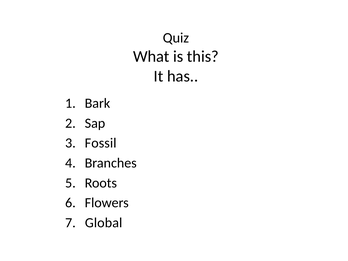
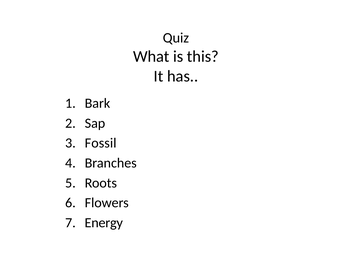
Global: Global -> Energy (104, 223)
